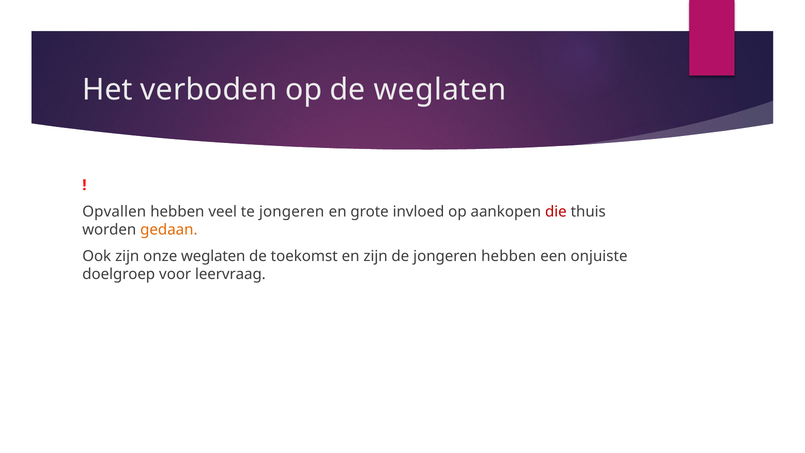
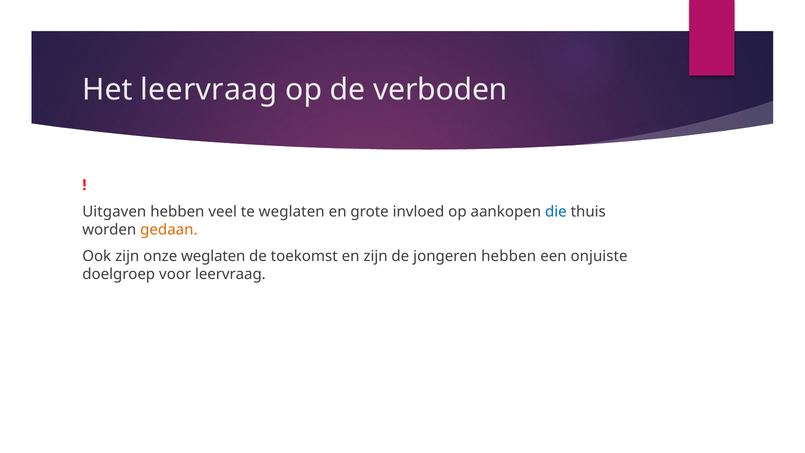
Het verboden: verboden -> leervraag (209, 90)
de weglaten: weglaten -> verboden (440, 90)
Opvallen: Opvallen -> Uitgaven (114, 212)
te jongeren: jongeren -> weglaten (292, 212)
die colour: red -> blue (556, 212)
